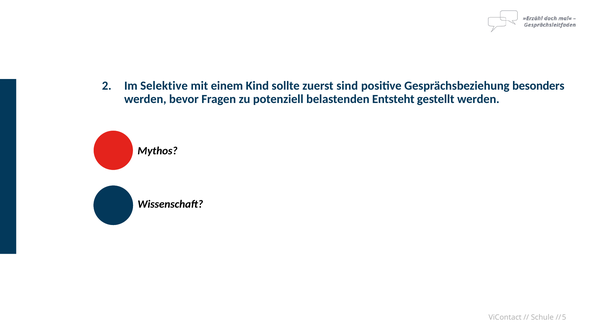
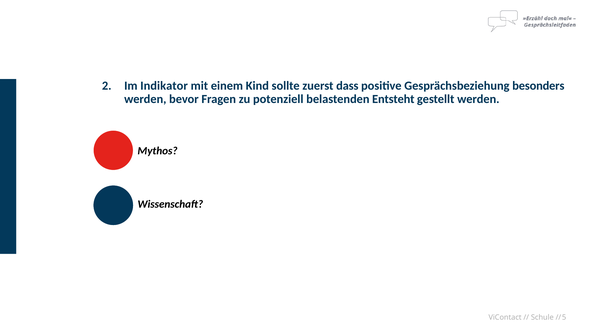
Selektive: Selektive -> Indikator (164, 86)
sind: sind -> dass (347, 86)
